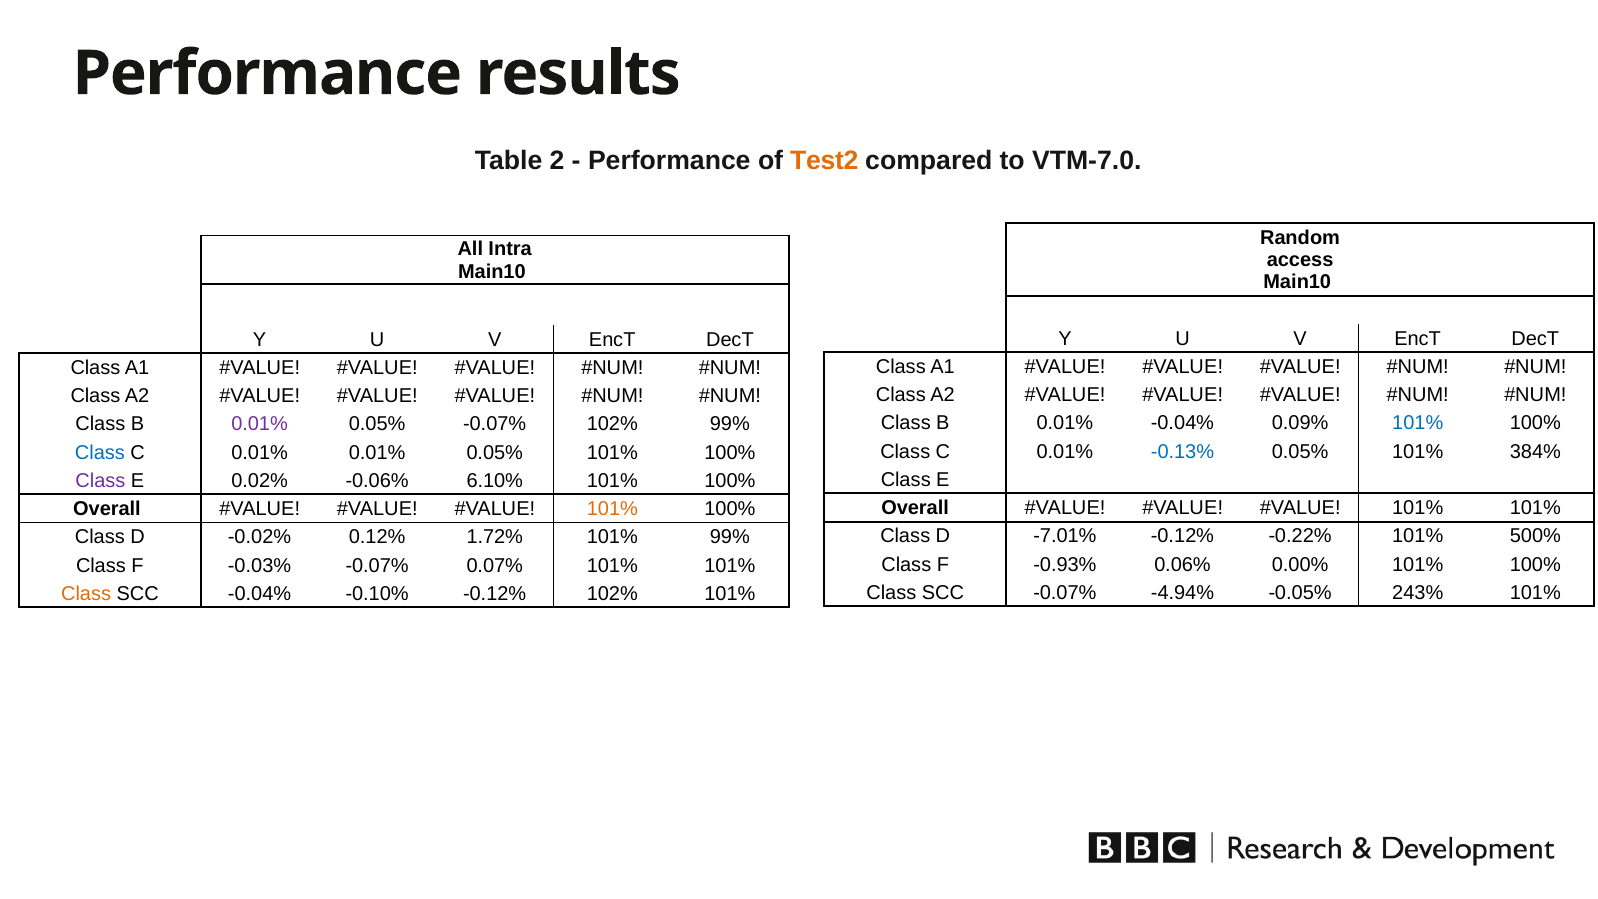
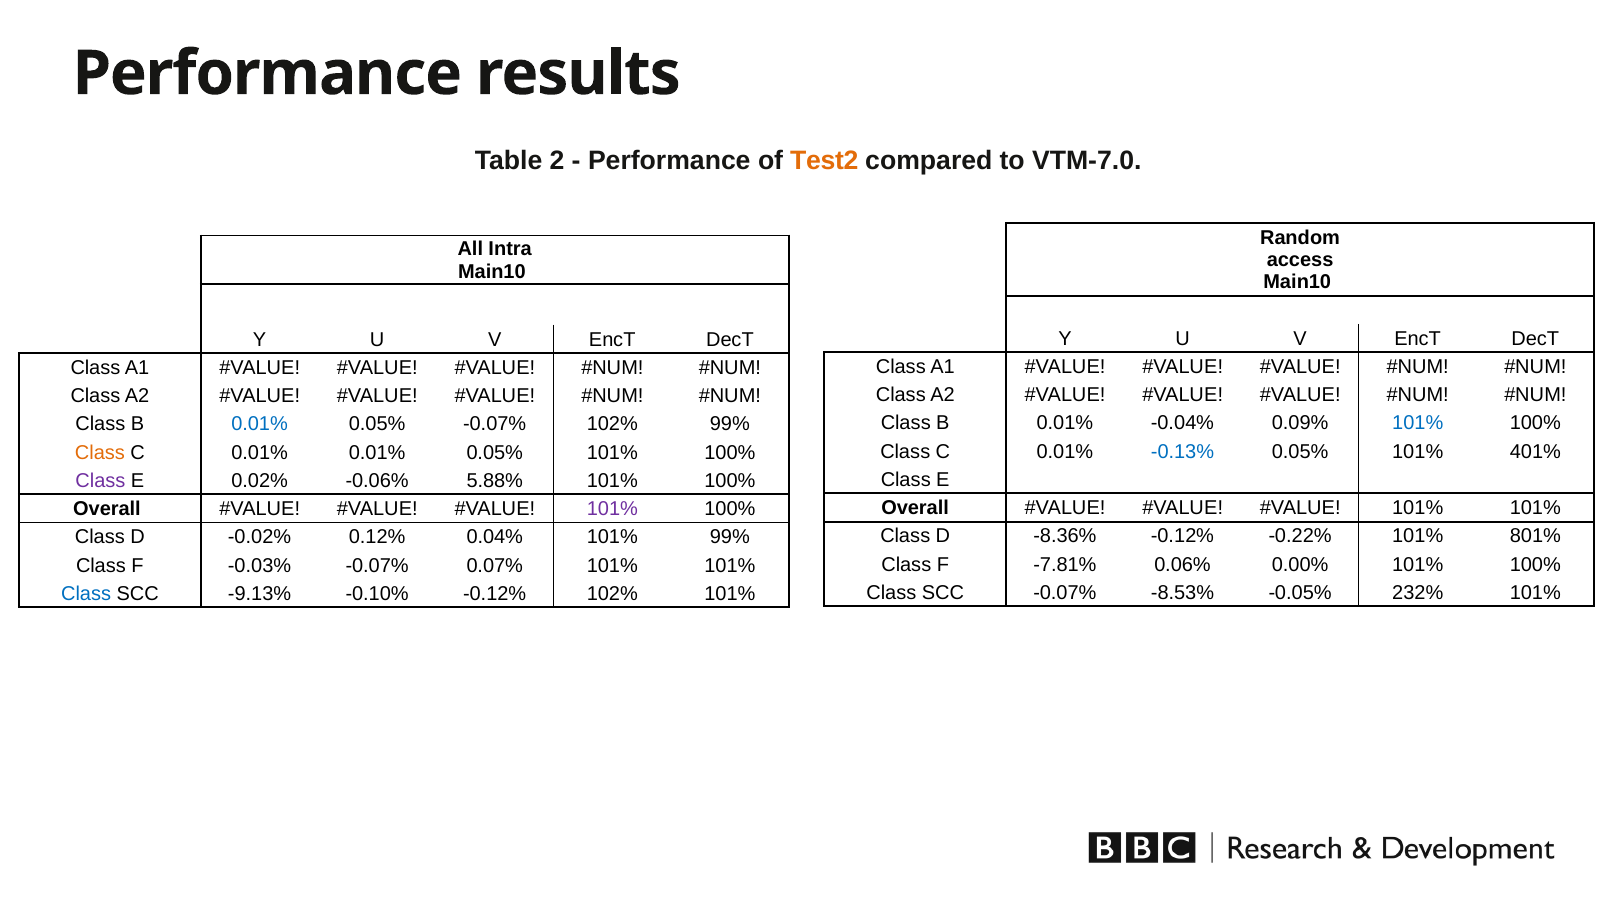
0.01% colour: purple -> blue (260, 424)
384%: 384% -> 401% (1535, 452)
Class colour: blue -> orange (100, 452)
6.10%: 6.10% -> 5.88% (495, 481)
101% colour: orange -> purple (612, 509)
-7.01%: -7.01% -> -8.36% (1065, 536)
500%: 500% -> 801% (1535, 536)
1.72%: 1.72% -> 0.04% (495, 537)
-0.93%: -0.93% -> -7.81% (1065, 565)
-4.94%: -4.94% -> -8.53% (1183, 593)
243%: 243% -> 232% (1418, 593)
Class colour: orange -> blue (86, 594)
SCC -0.04%: -0.04% -> -9.13% (260, 594)
